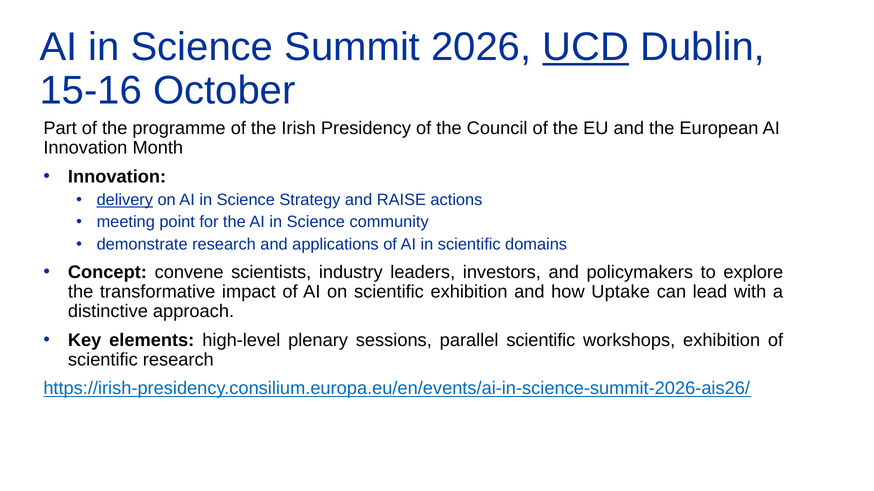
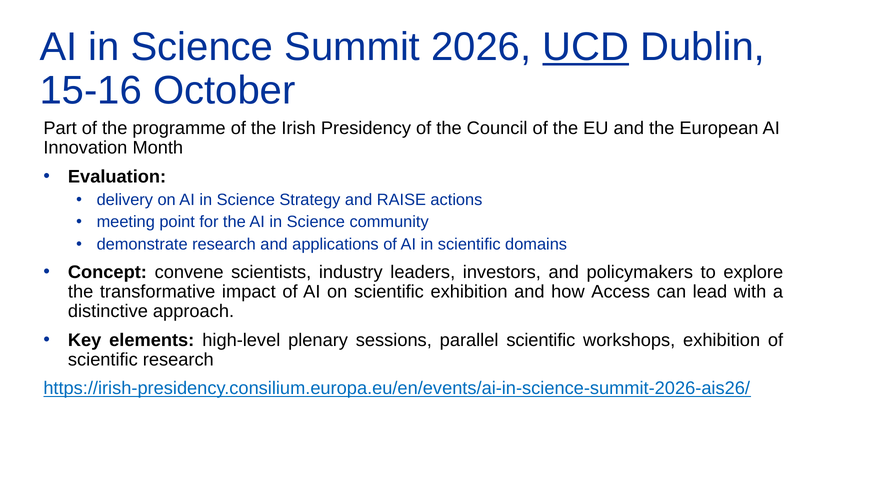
Innovation: Innovation -> Evaluation (117, 177)
delivery underline: present -> none (125, 200)
Uptake: Uptake -> Access (621, 292)
